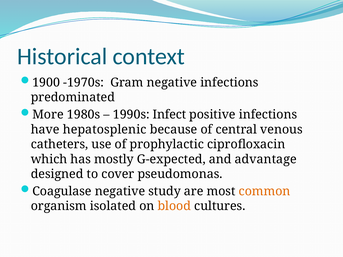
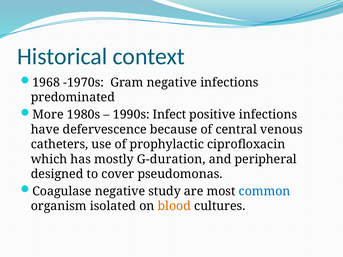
1900: 1900 -> 1968 (46, 83)
hepatosplenic: hepatosplenic -> defervescence (105, 130)
G-expected: G-expected -> G-duration (171, 159)
advantage: advantage -> peripheral (266, 159)
common colour: orange -> blue (265, 192)
